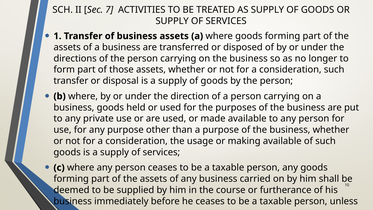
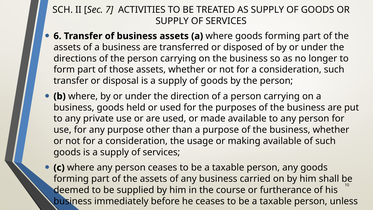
1: 1 -> 6 (57, 36)
